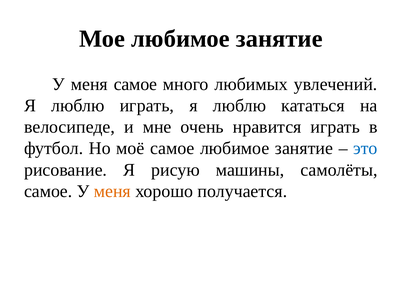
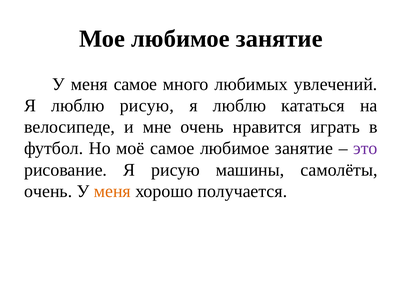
люблю играть: играть -> рисую (147, 106)
это colour: blue -> purple (365, 149)
самое: самое -> очень (48, 192)
